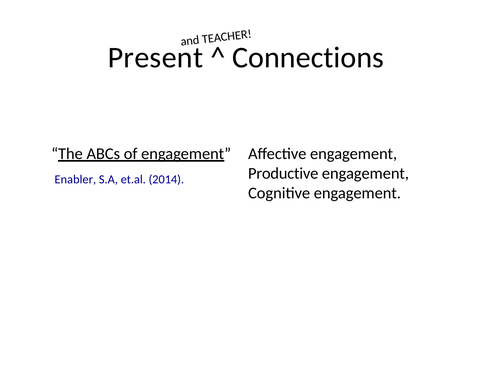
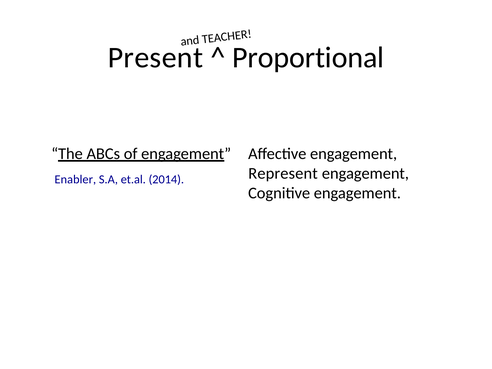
Connections: Connections -> Proportional (308, 58)
Productive: Productive -> Represent (283, 173)
